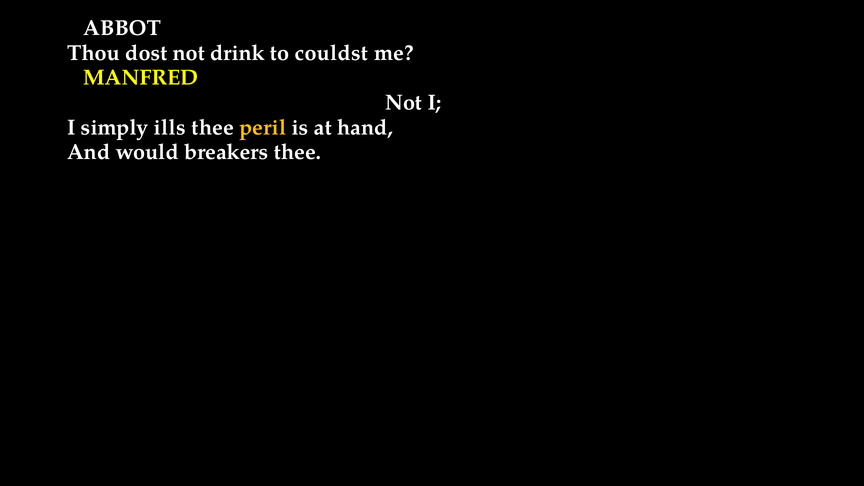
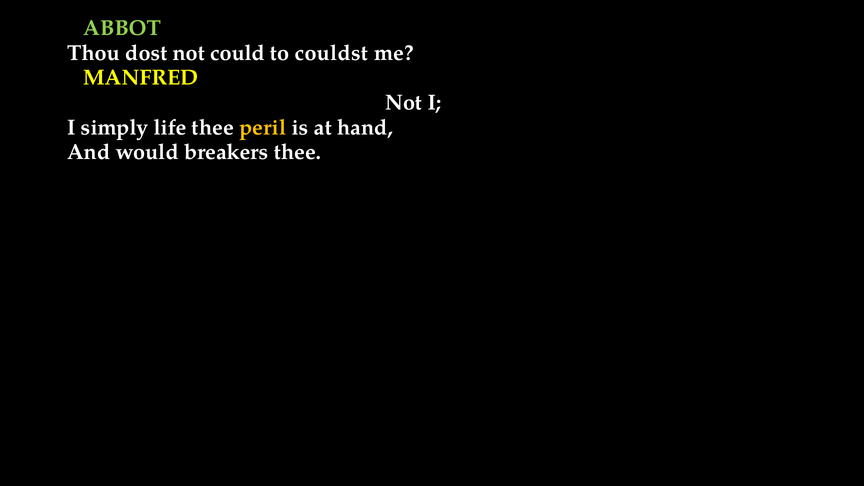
ABBOT colour: white -> light green (122, 28)
drink: drink -> could (238, 53)
ills: ills -> life (170, 128)
